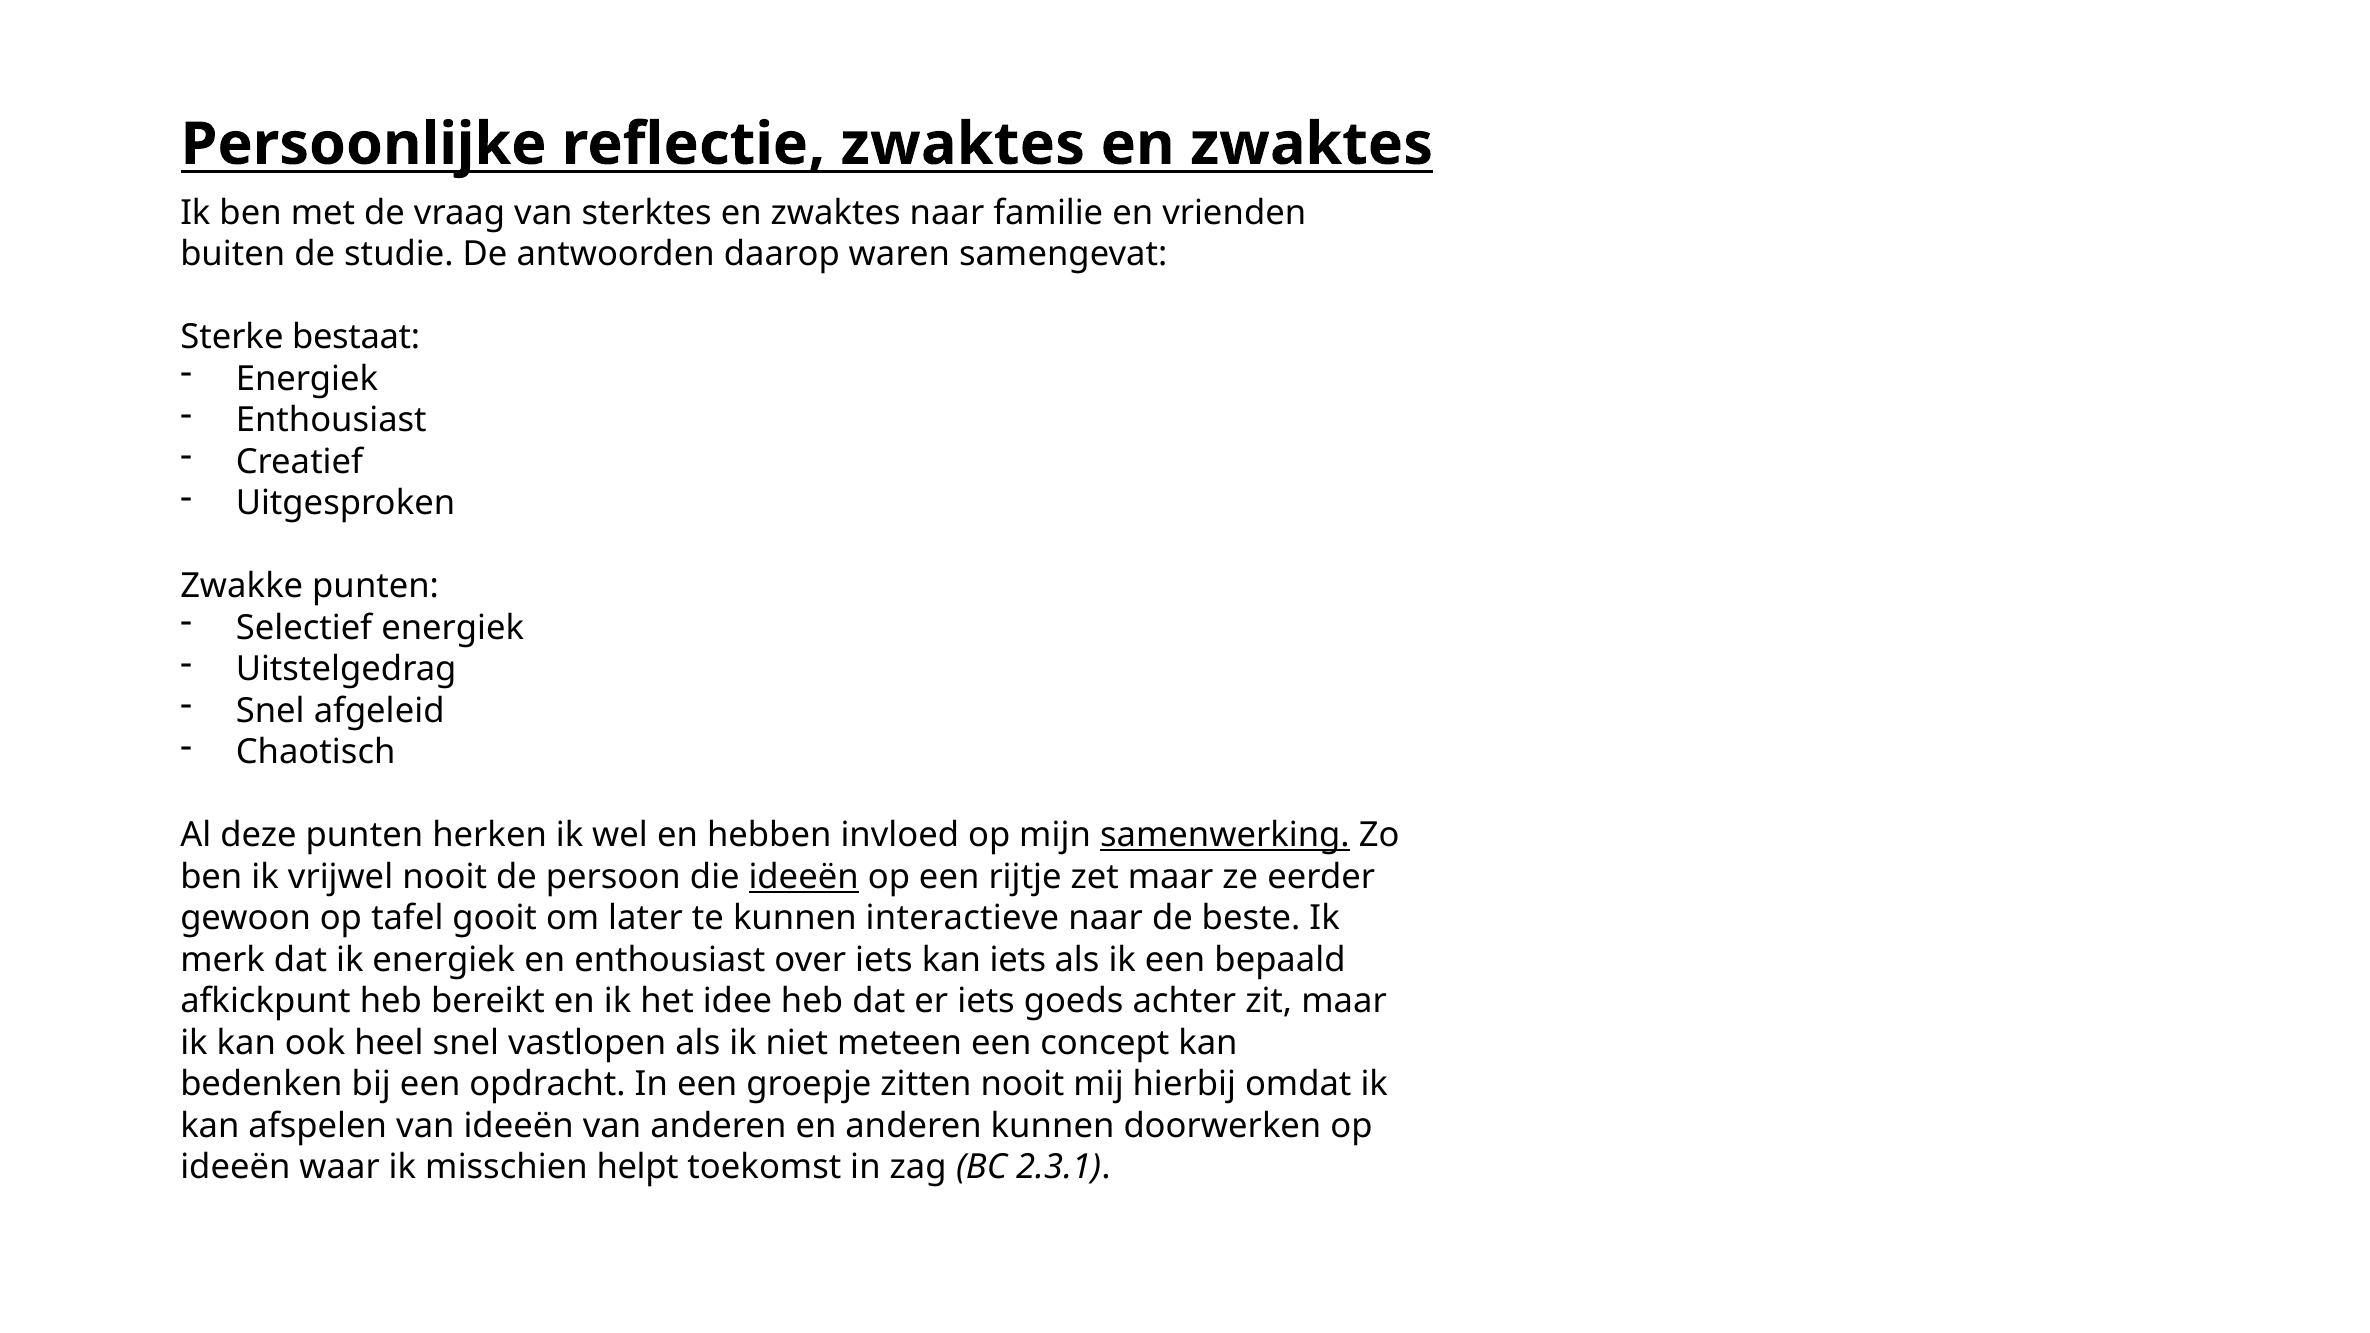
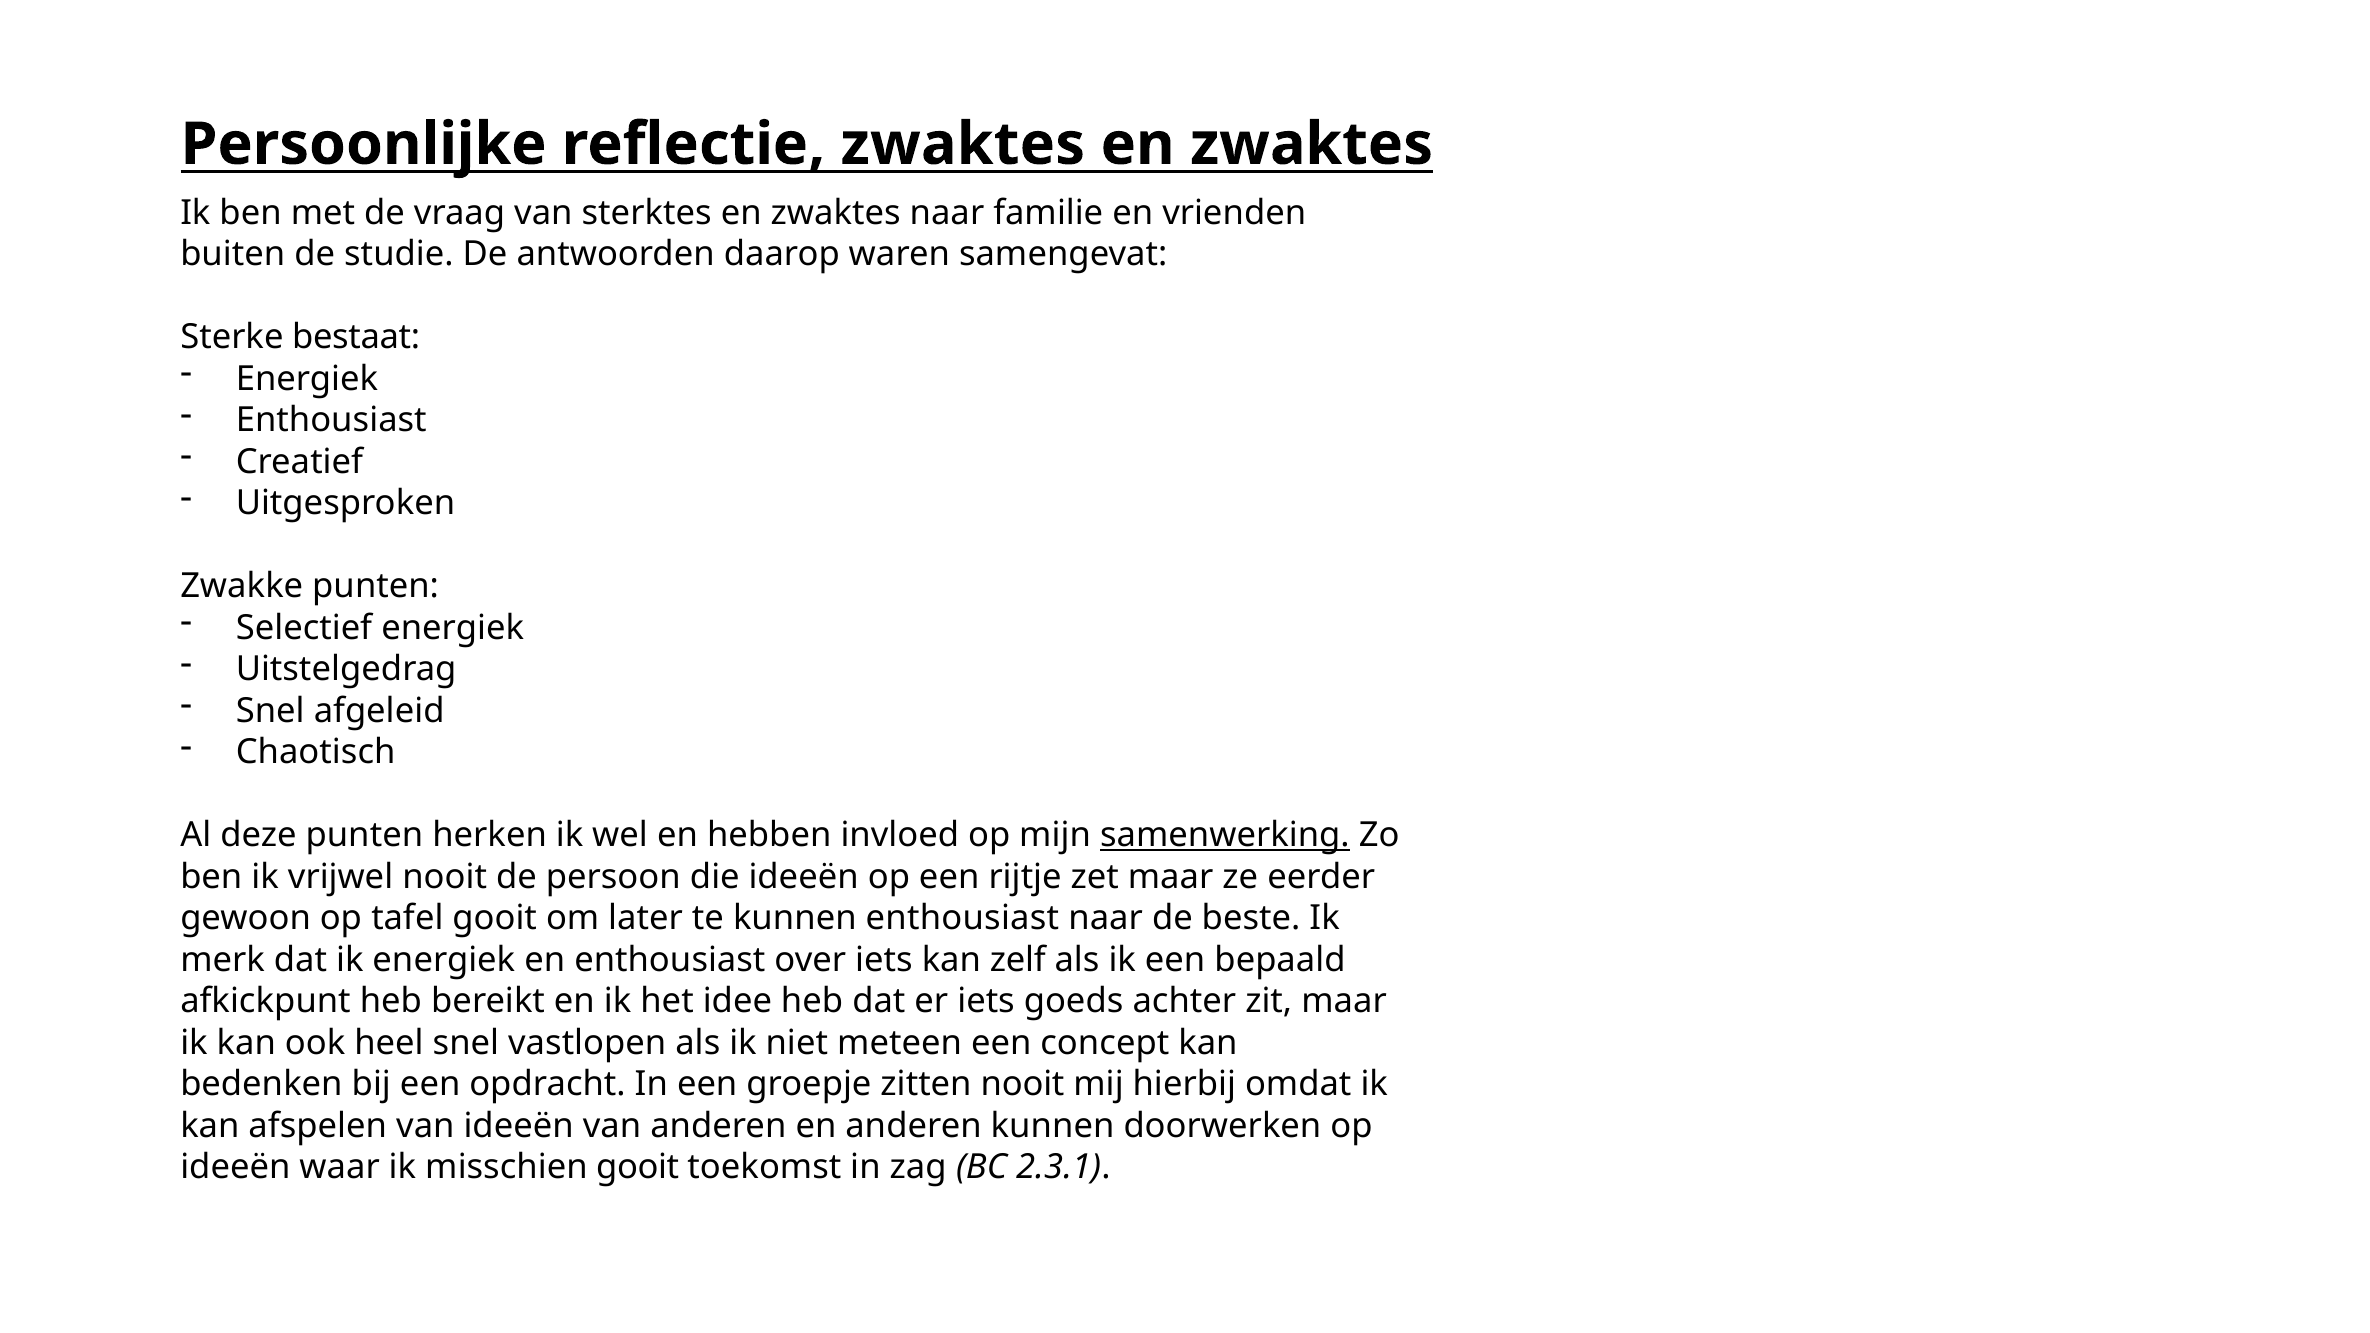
ideeën underline: present -> none (804, 877)
kunnen interactieve: interactieve -> enthousiast (962, 919)
kan iets: iets -> zelf (1018, 960)
misschien helpt: helpt -> gooit (638, 1168)
